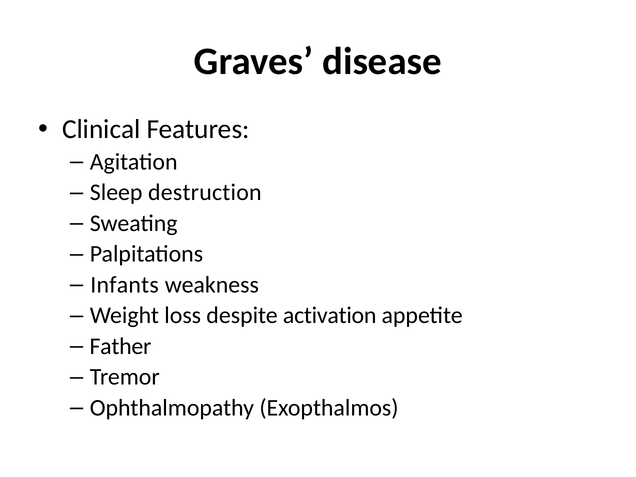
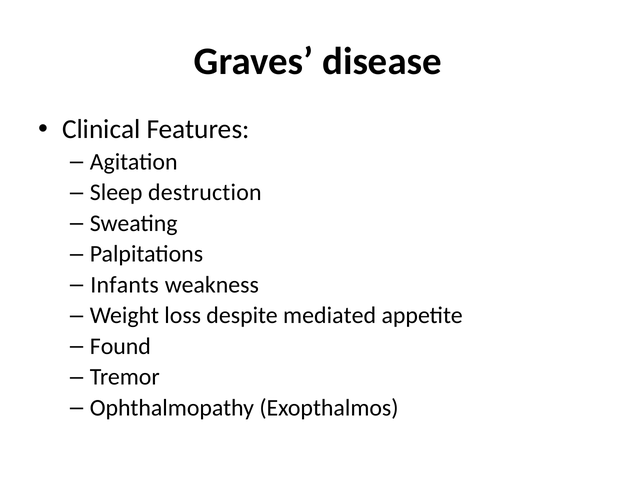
activation: activation -> mediated (330, 316)
Father: Father -> Found (120, 346)
